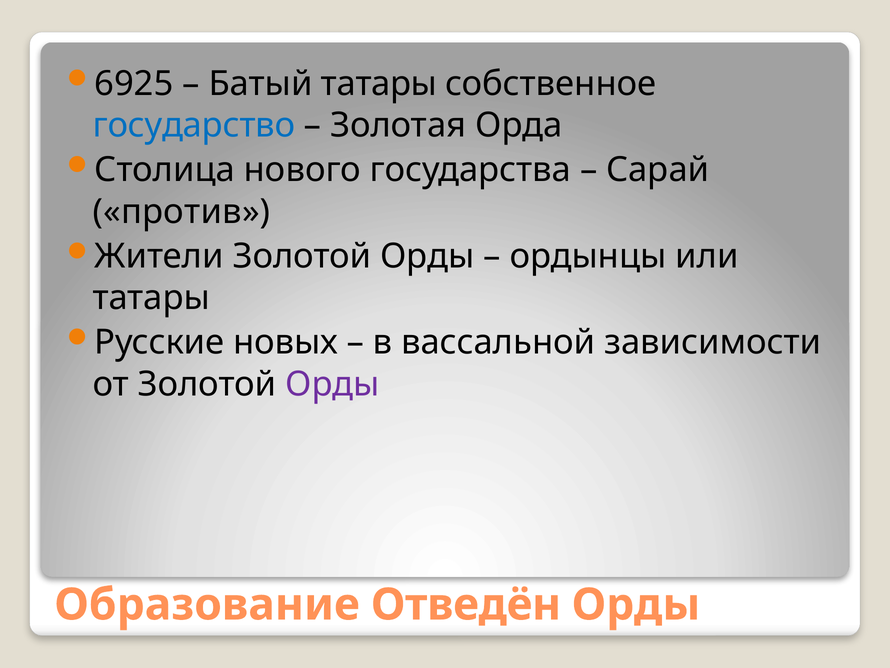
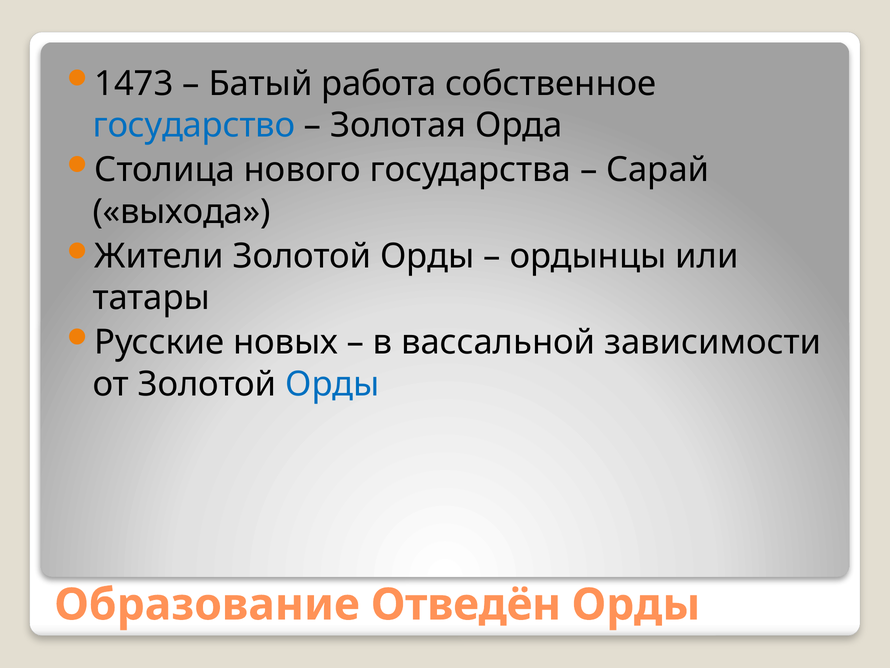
6925: 6925 -> 1473 (134, 84)
Батый татары: татары -> работа (379, 84)
против: против -> выхода (182, 211)
Орды colour: purple -> blue (332, 384)
